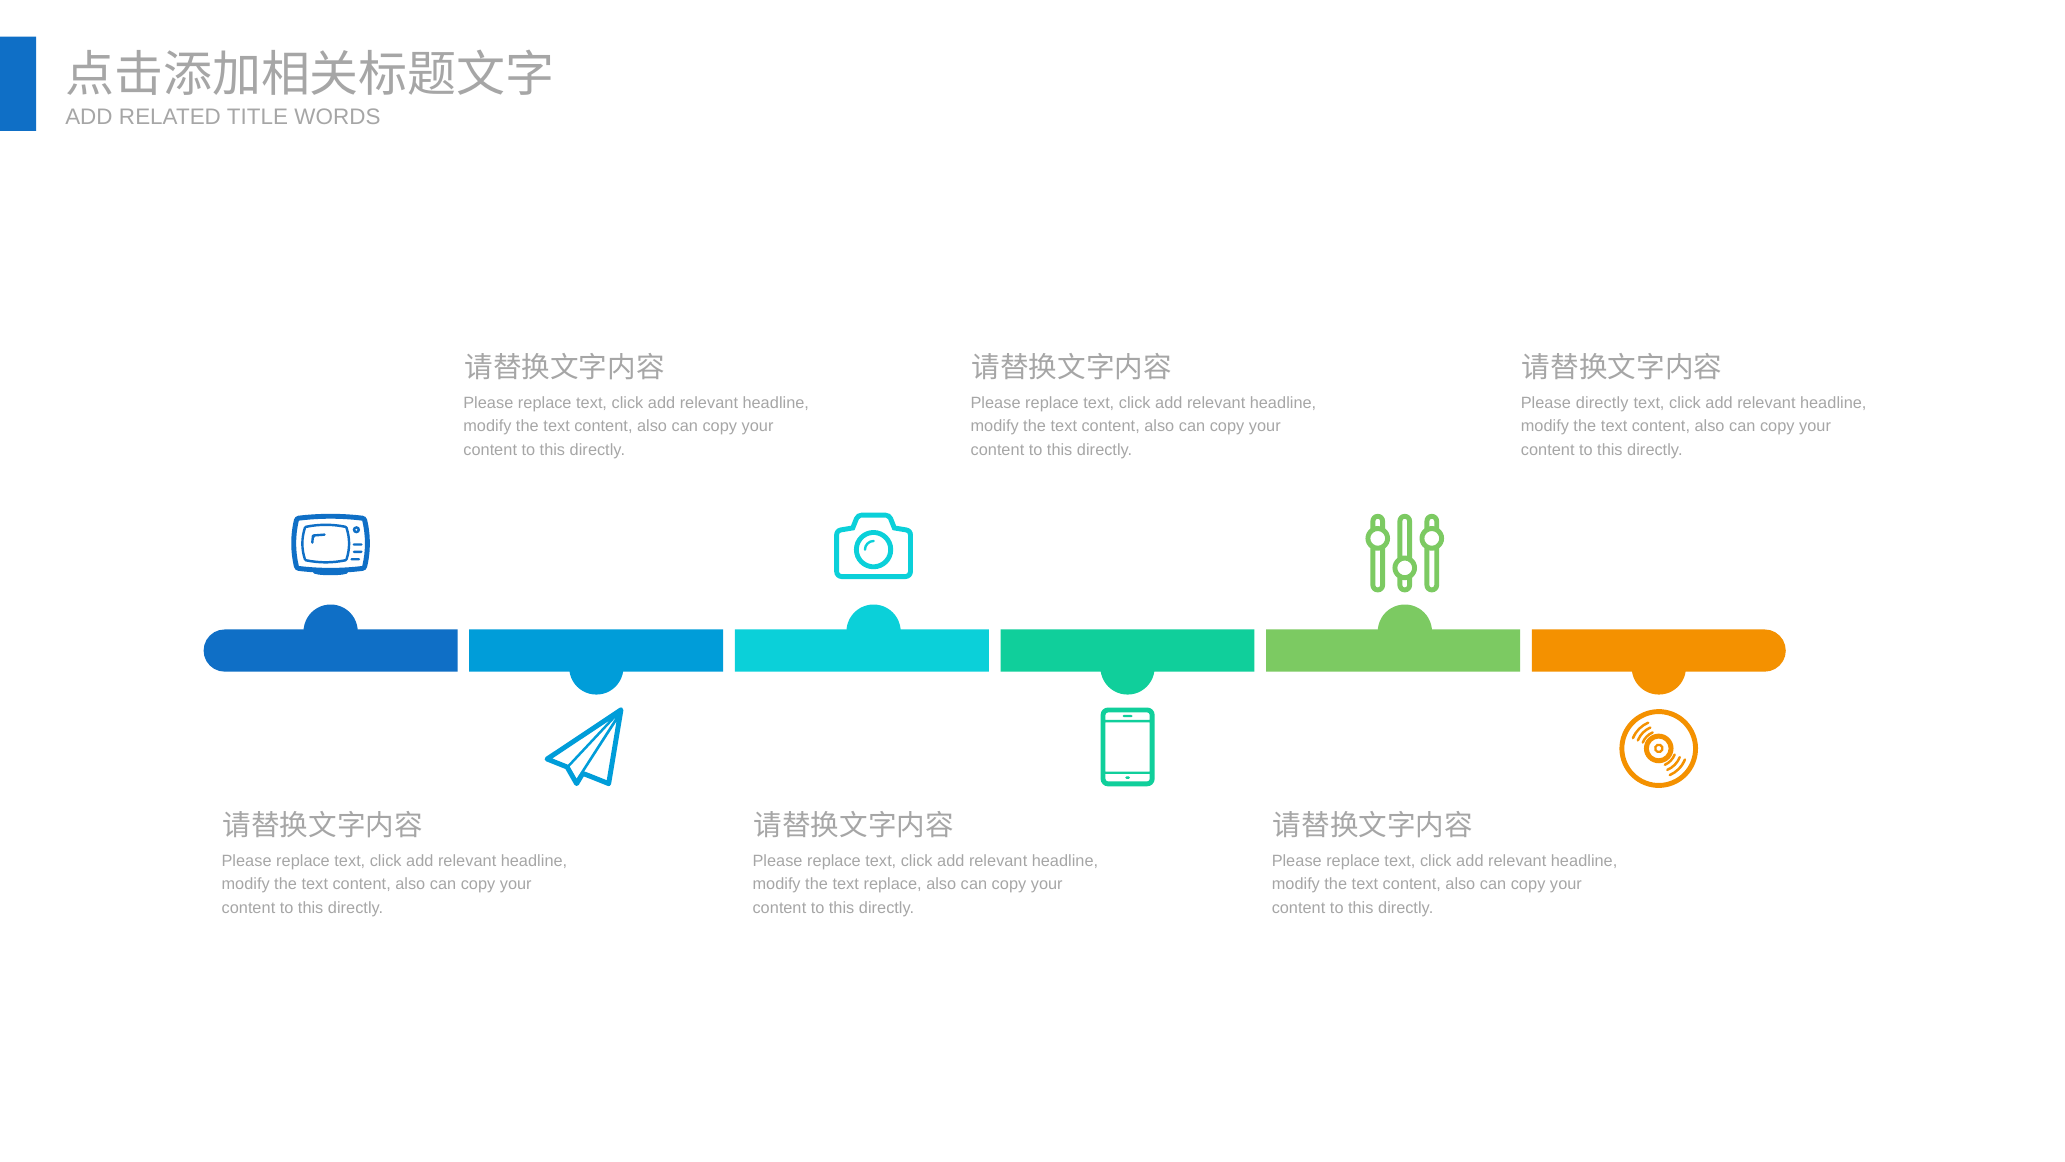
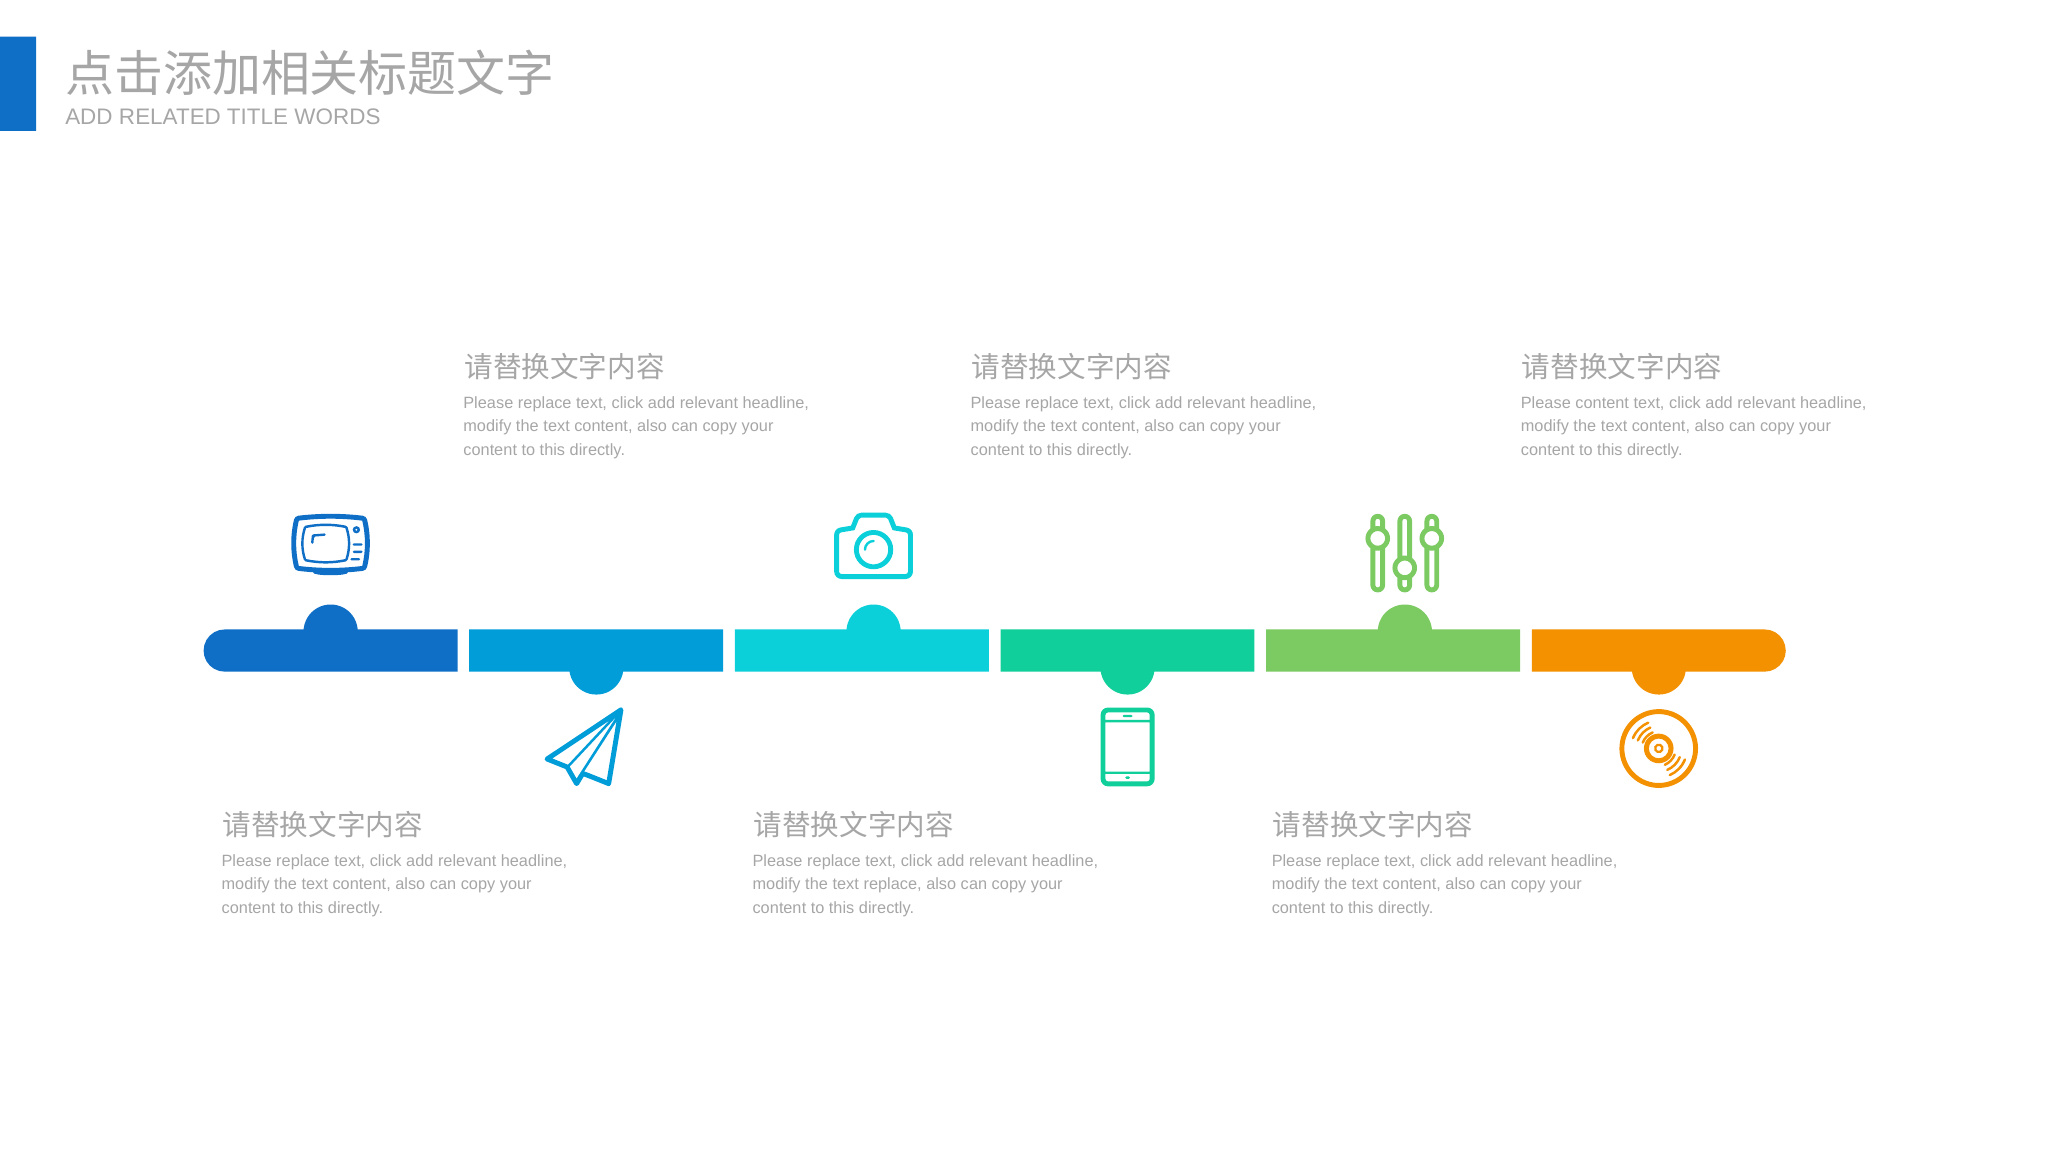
Please directly: directly -> content (1602, 403)
